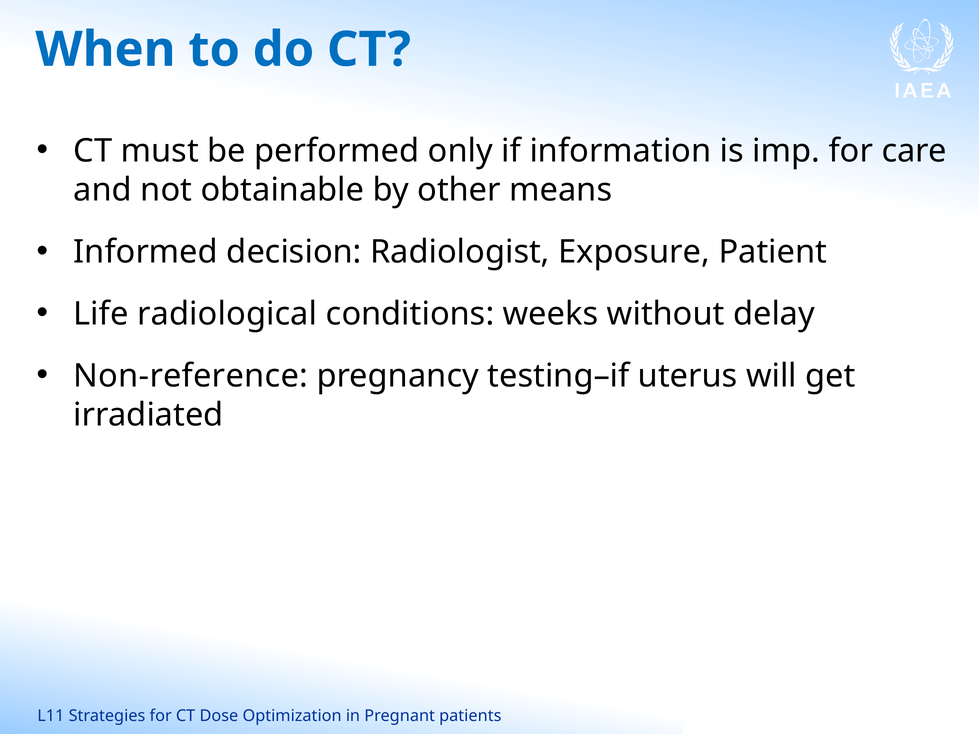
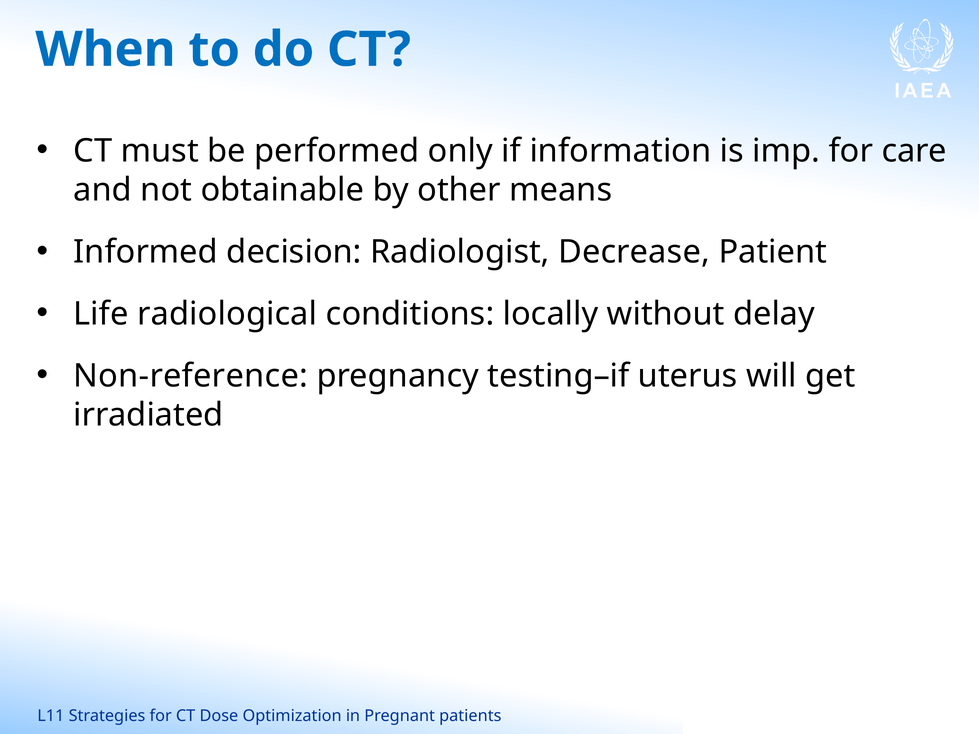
Exposure: Exposure -> Decrease (634, 252)
weeks: weeks -> locally (551, 314)
